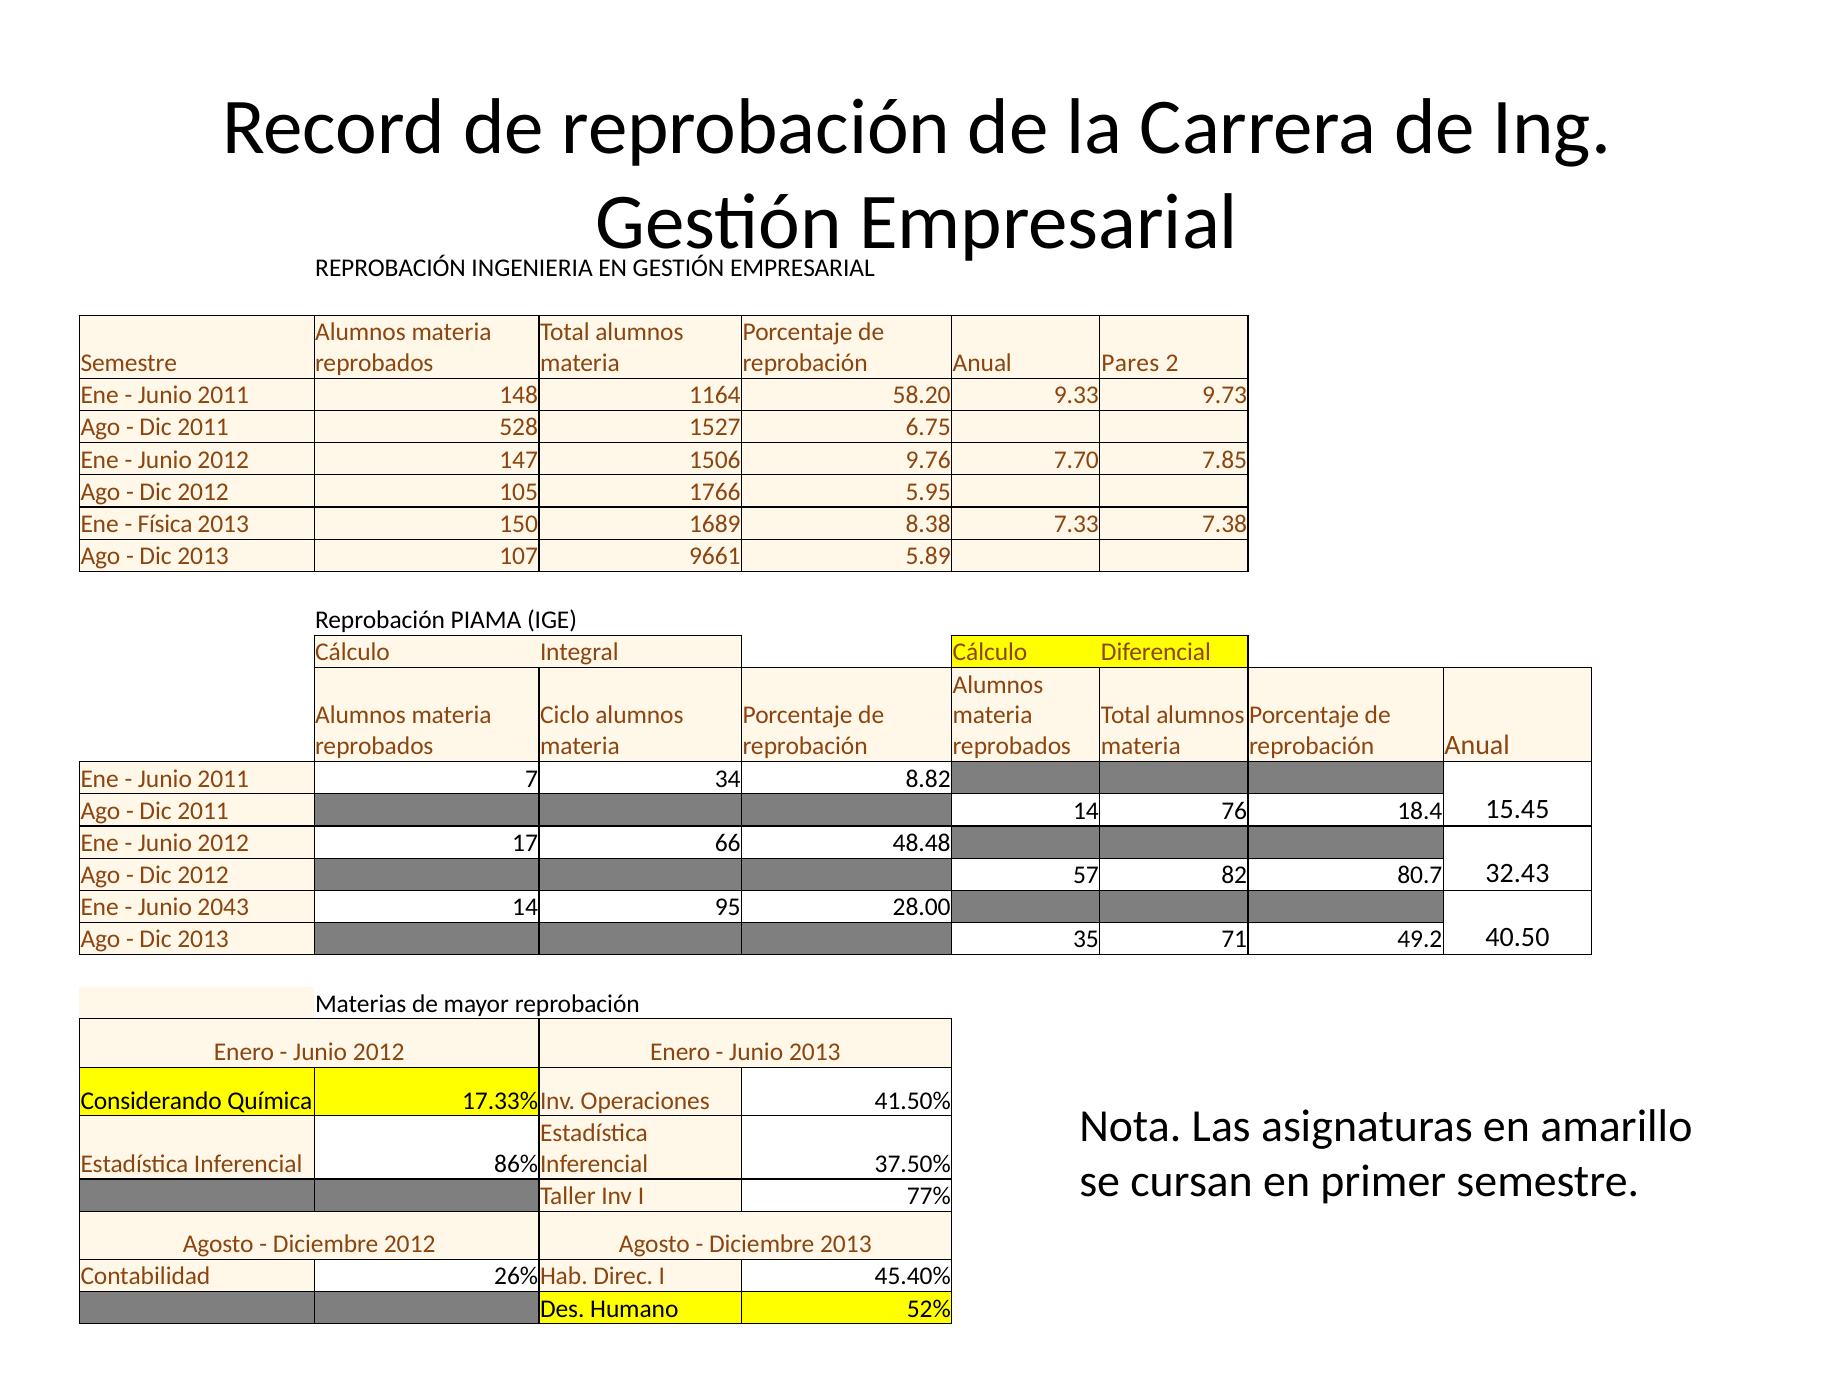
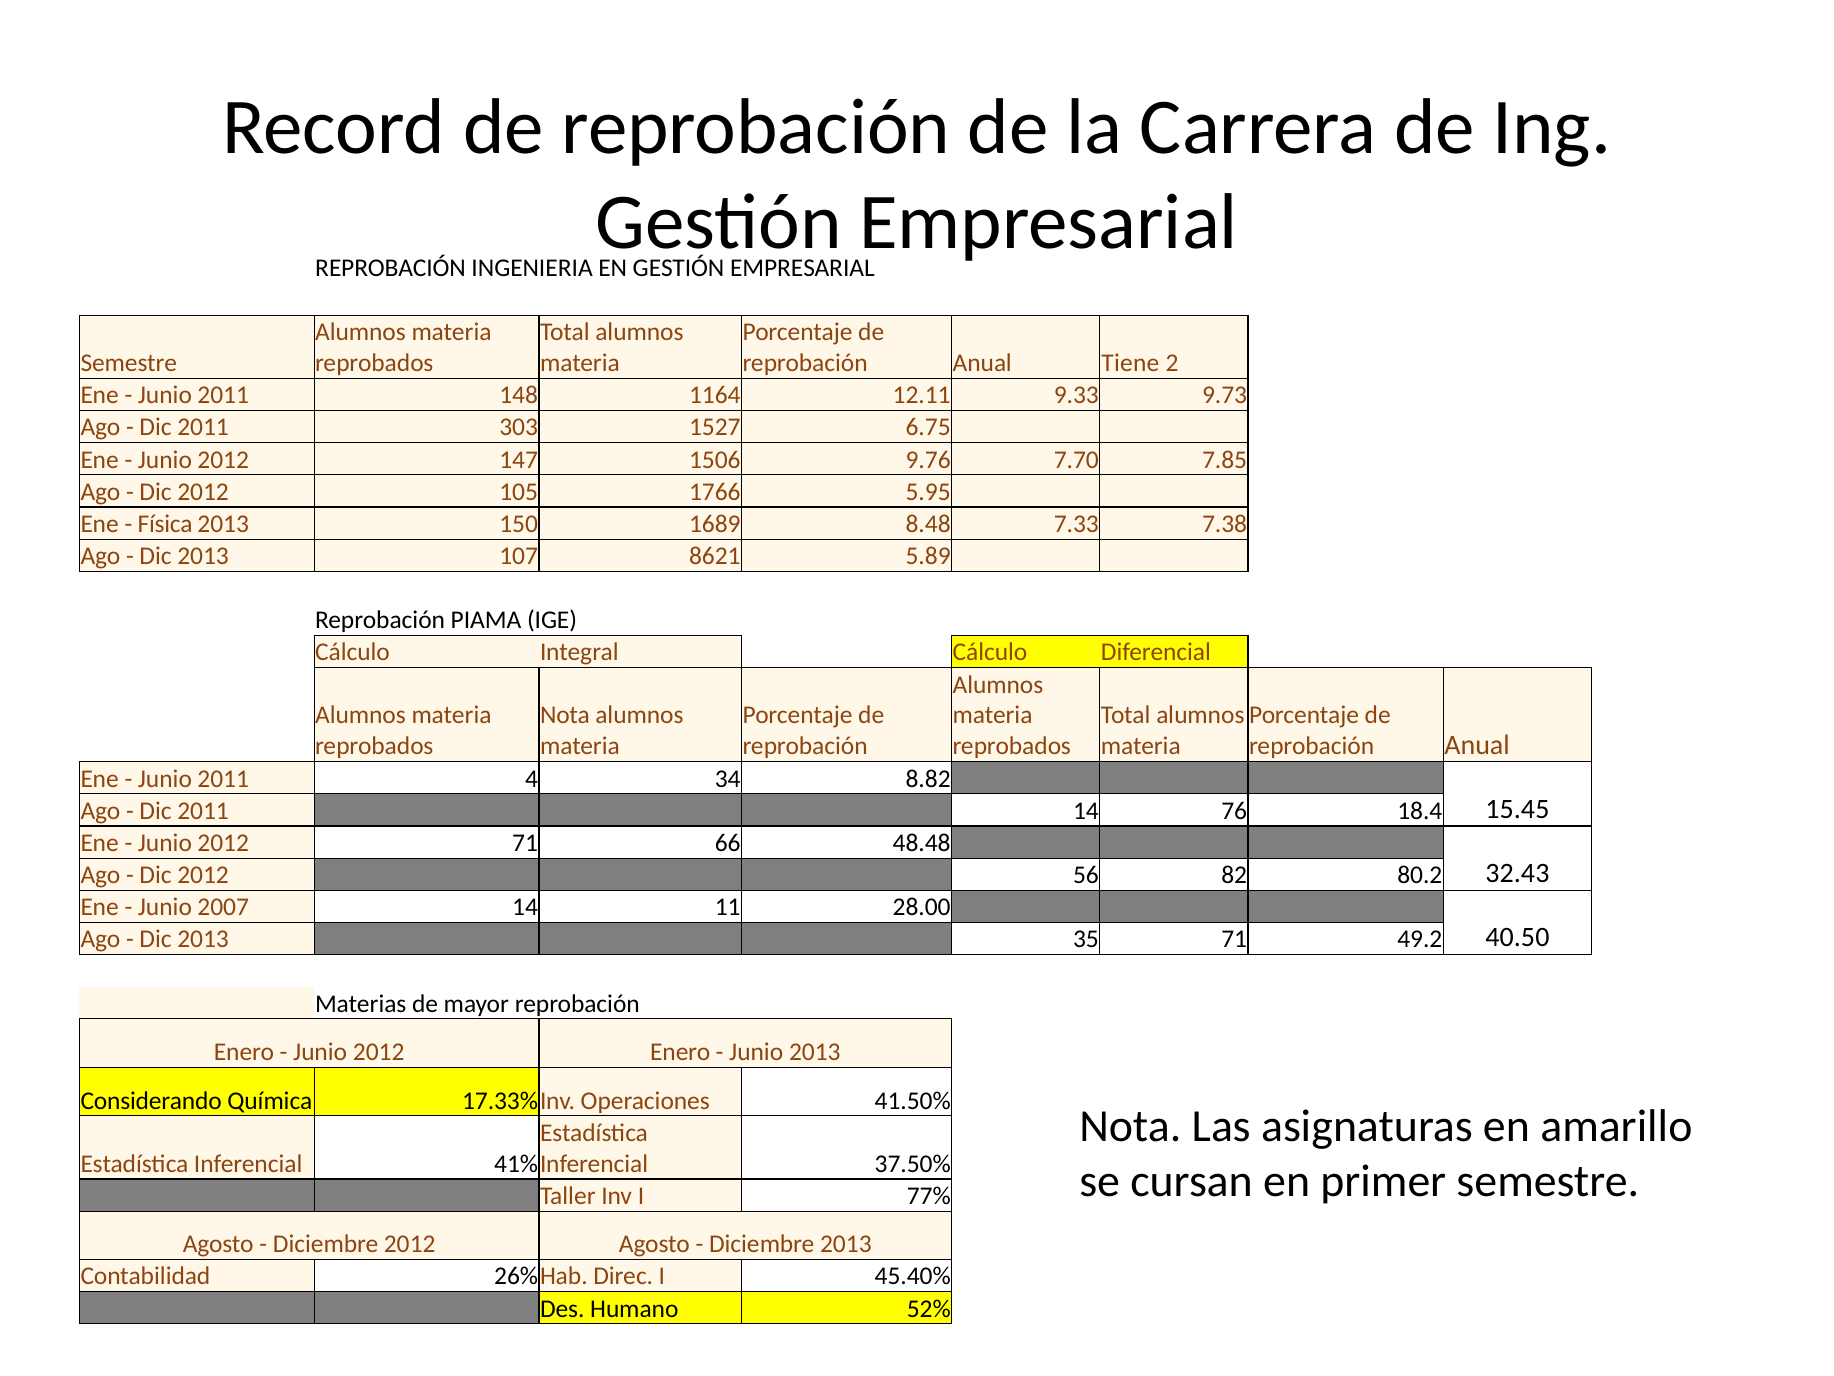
Pares: Pares -> Tiene (1130, 363)
58.20: 58.20 -> 12.11 (922, 395)
528: 528 -> 303 (519, 427)
8.38: 8.38 -> 8.48 (928, 524)
9661: 9661 -> 8621 (715, 556)
Ciclo: Ciclo -> Nota (565, 715)
7: 7 -> 4 (531, 778)
2012 17: 17 -> 71 (525, 843)
57: 57 -> 56 (1086, 875)
80.7: 80.7 -> 80.2 (1420, 875)
2043: 2043 -> 2007 (223, 907)
95: 95 -> 11 (728, 907)
86%: 86% -> 41% (516, 1163)
